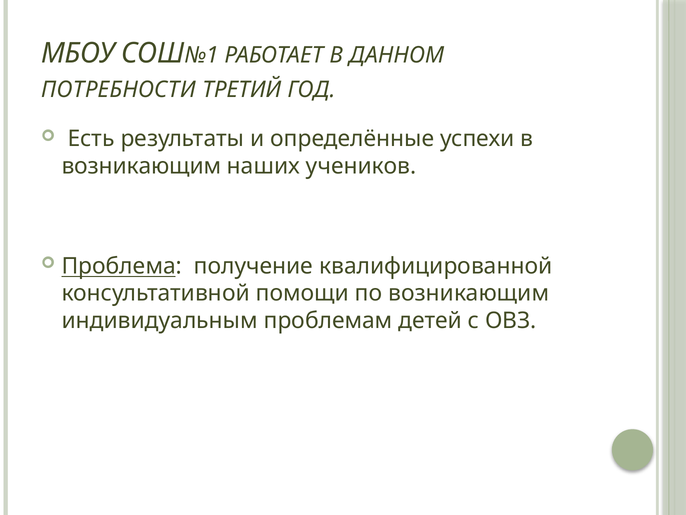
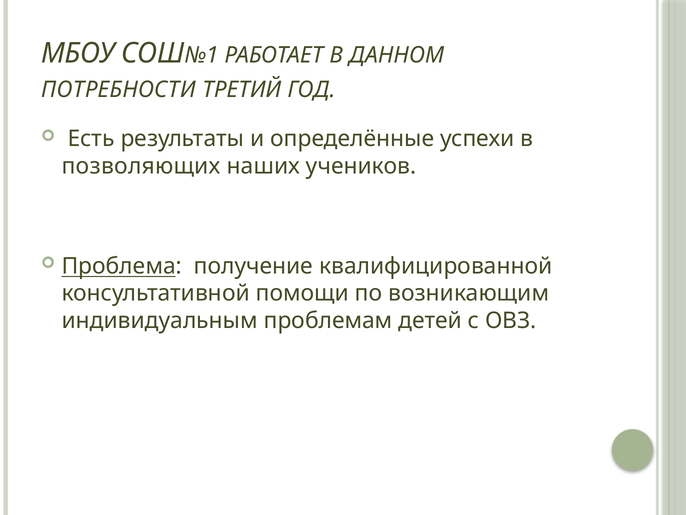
возникающим: возникающим -> позволяющих (141, 166)
